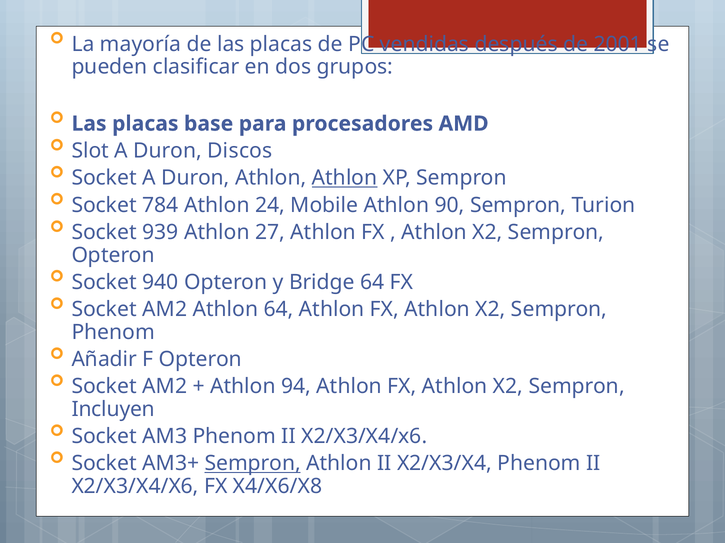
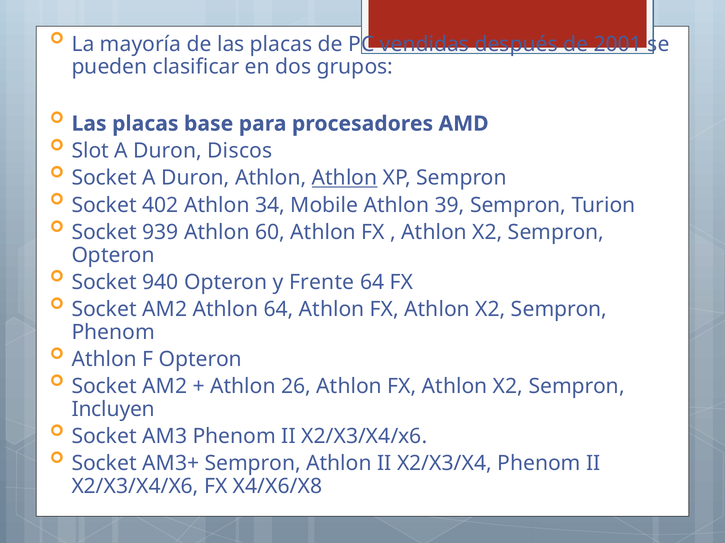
784: 784 -> 402 (160, 205)
24: 24 -> 34 (270, 205)
90: 90 -> 39 (450, 205)
27: 27 -> 60 (270, 233)
Bridge: Bridge -> Frente (322, 283)
Añadir: Añadir -> Athlon (104, 360)
94: 94 -> 26 (296, 387)
Sempron underline: present -> none (253, 464)
